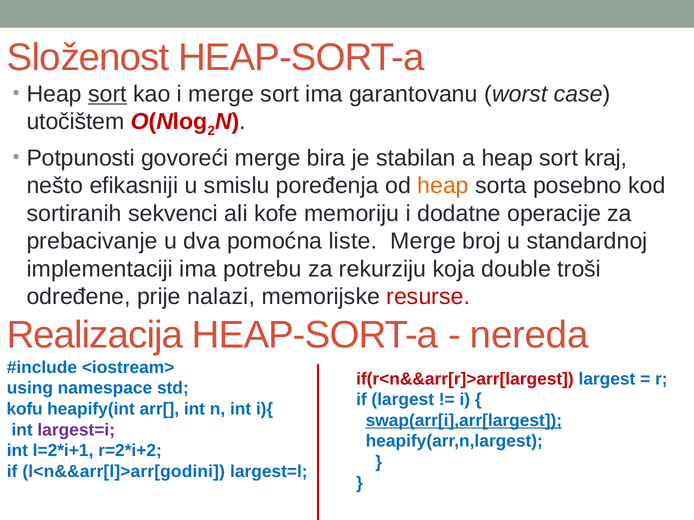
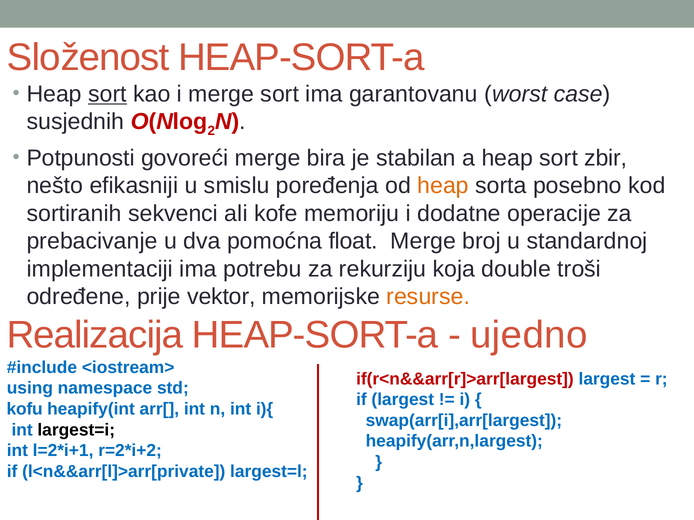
utočištem: utočištem -> susjednih (75, 122)
kraj: kraj -> zbir (606, 158)
liste: liste -> float (353, 241)
nalazi: nalazi -> vektor (221, 297)
resurse colour: red -> orange (428, 297)
nereda: nereda -> ujedno (529, 335)
swap(arr[i],arr[largest underline: present -> none (464, 421)
largest=i colour: purple -> black (76, 430)
l<n&&arr[l]>arr[godini: l<n&&arr[l]>arr[godini -> l<n&&arr[l]>arr[private (124, 472)
